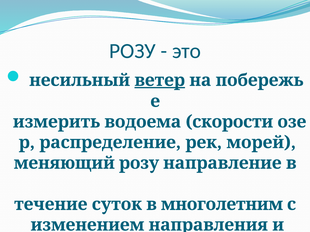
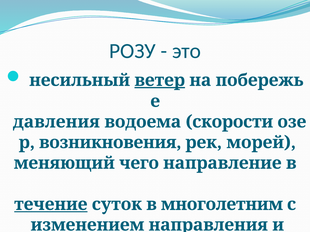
измерить: измерить -> давления (56, 122)
распределение: распределение -> возникновения (110, 143)
меняющий розу: розу -> чего (139, 163)
течение underline: none -> present (51, 205)
